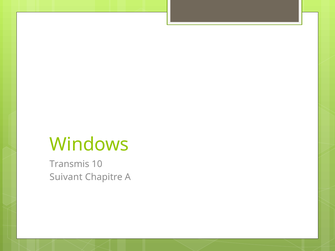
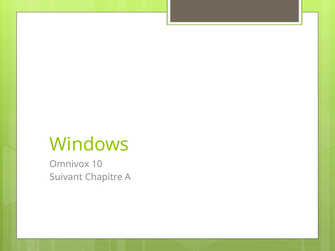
Transmis: Transmis -> Omnivox (69, 164)
